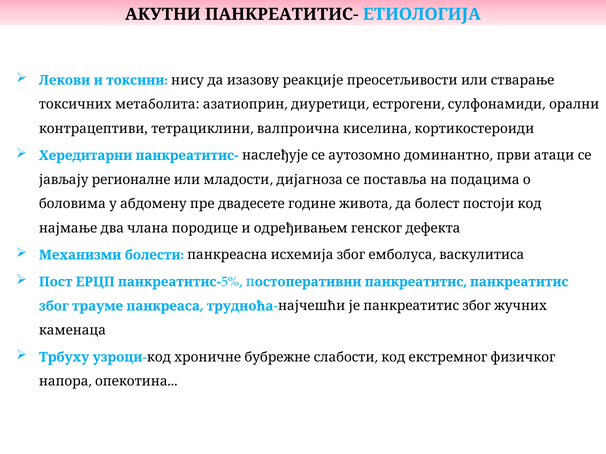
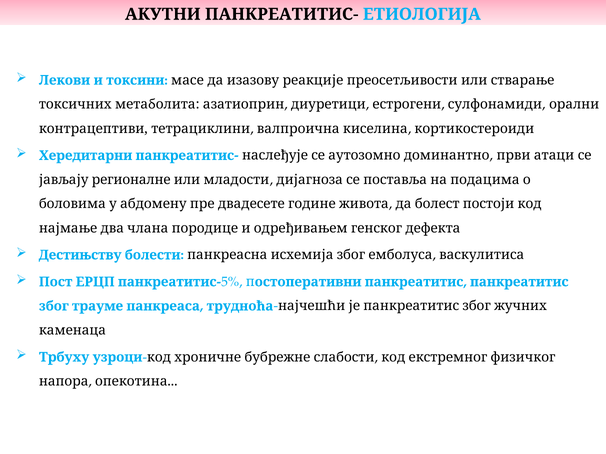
нису: нису -> масе (187, 80)
Механизми: Механизми -> Дестињству (80, 255)
